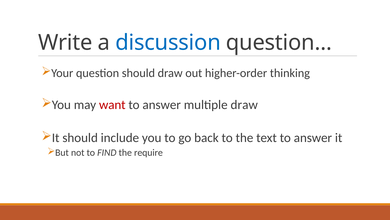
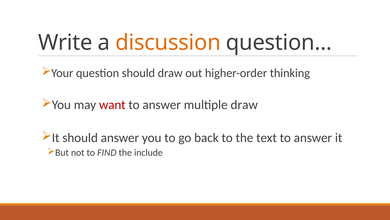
discussion colour: blue -> orange (168, 42)
should include: include -> answer (120, 138)
require: require -> include (148, 152)
